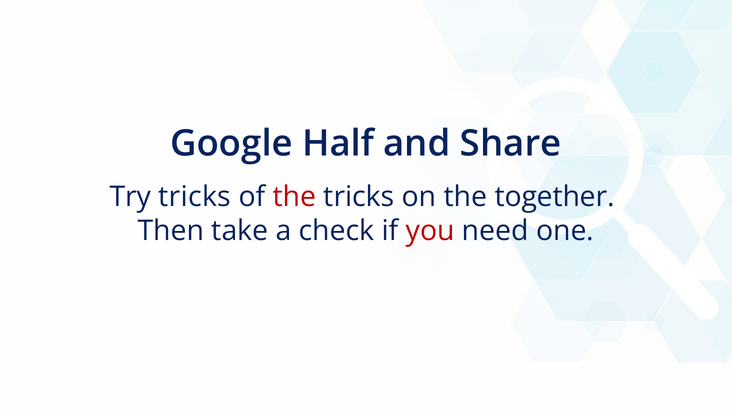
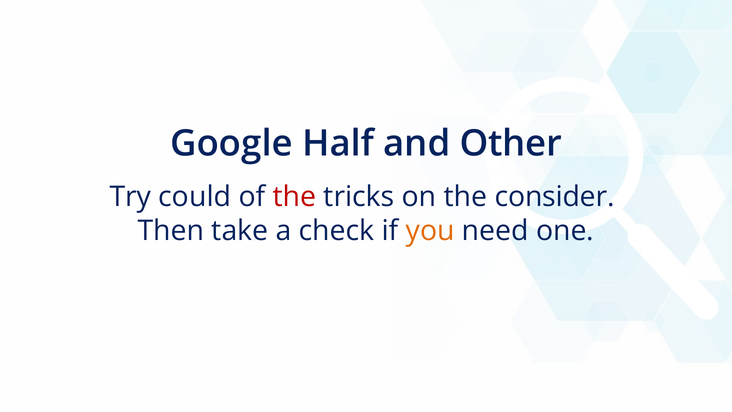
Share: Share -> Other (511, 143)
Try tricks: tricks -> could (195, 197)
together: together -> consider (555, 197)
you colour: red -> orange (430, 231)
